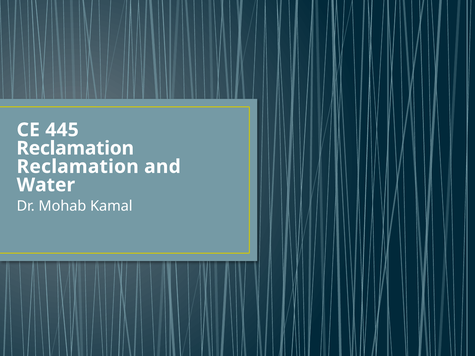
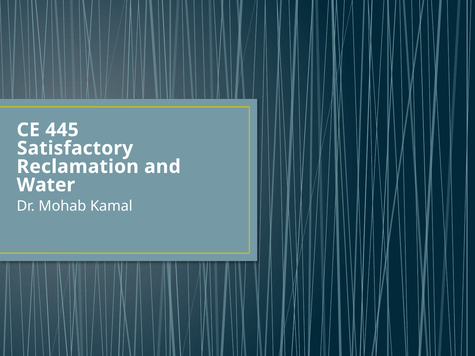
Reclamation: Reclamation -> Satisfactory (75, 148)
